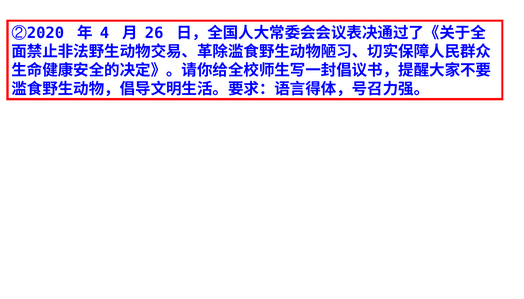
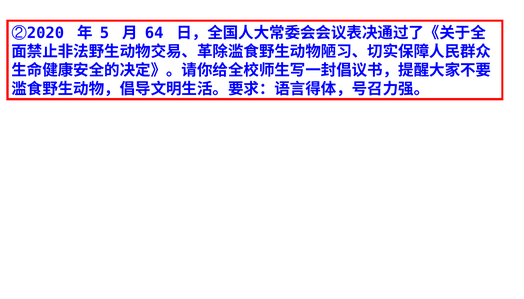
4: 4 -> 5 (104, 33)
26: 26 -> 64 (154, 33)
